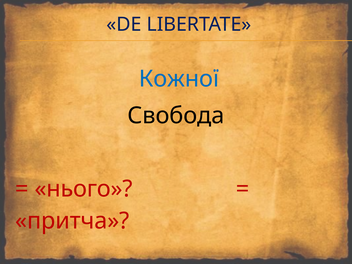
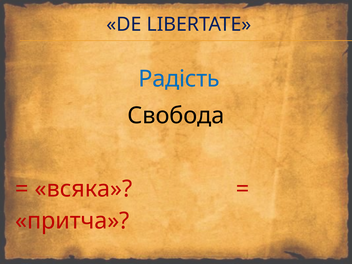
Кожної: Кожної -> Радість (179, 79)
нього: нього -> всяка (83, 189)
